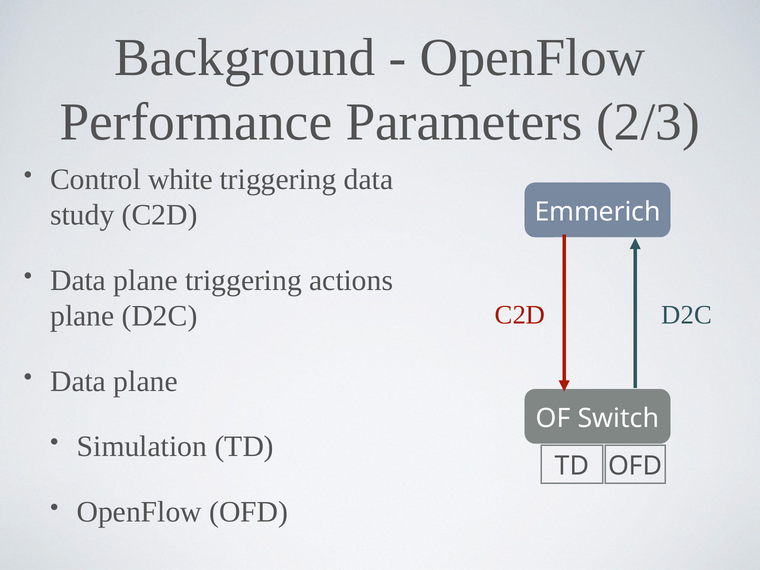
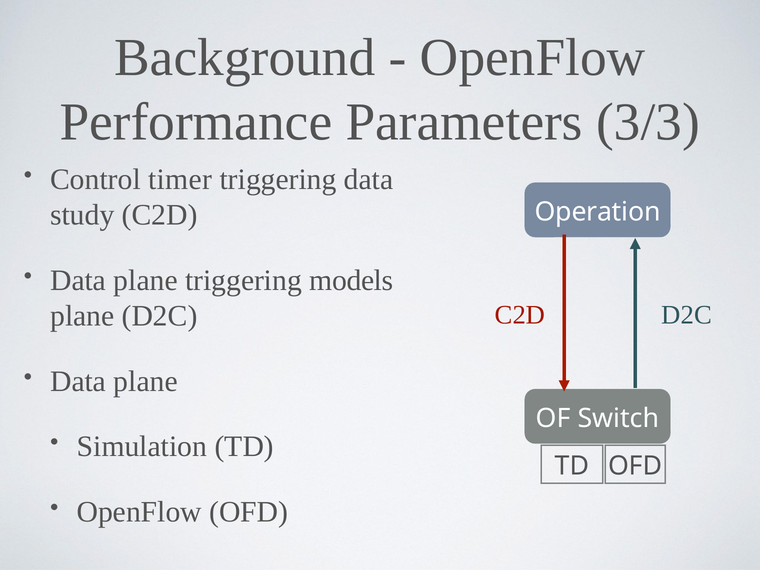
2/3: 2/3 -> 3/3 (648, 122)
white: white -> timer (180, 179)
Emmerich: Emmerich -> Operation (598, 212)
actions: actions -> models (351, 280)
